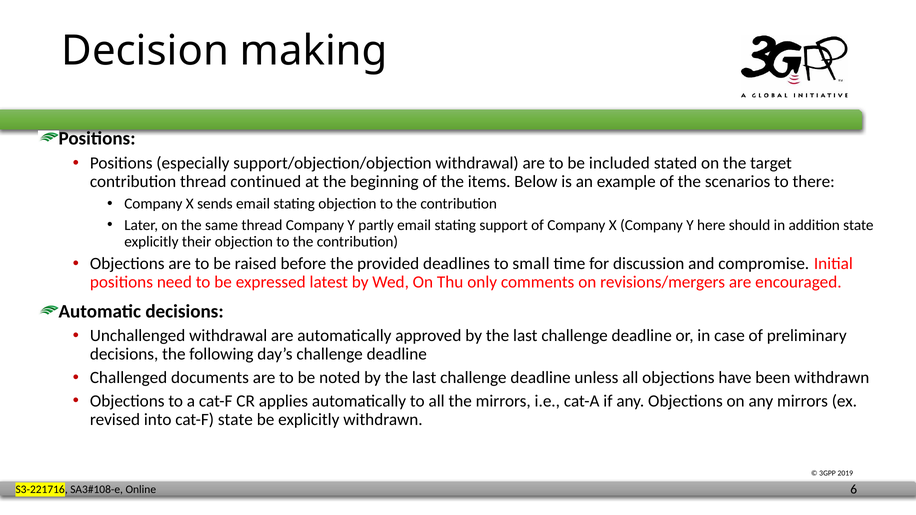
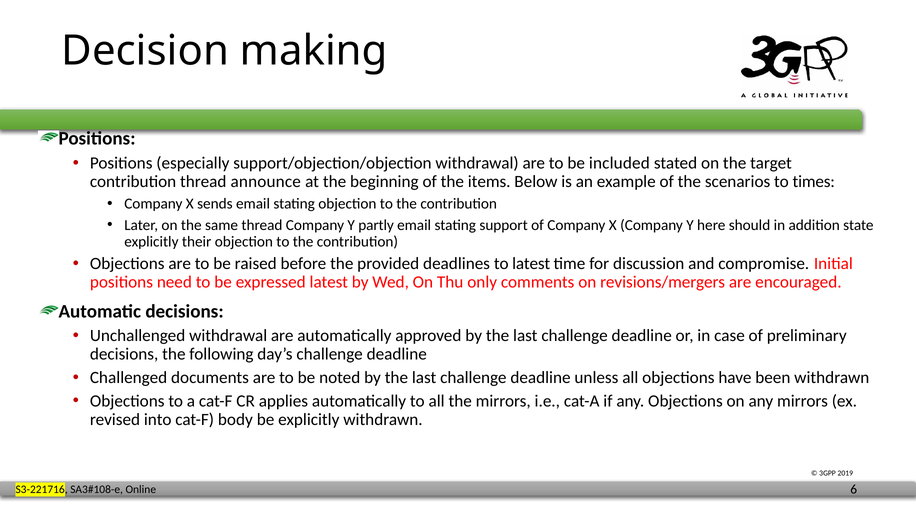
continued: continued -> announce (266, 182)
there: there -> times (814, 182)
to small: small -> latest (531, 264)
cat-F state: state -> body (235, 420)
